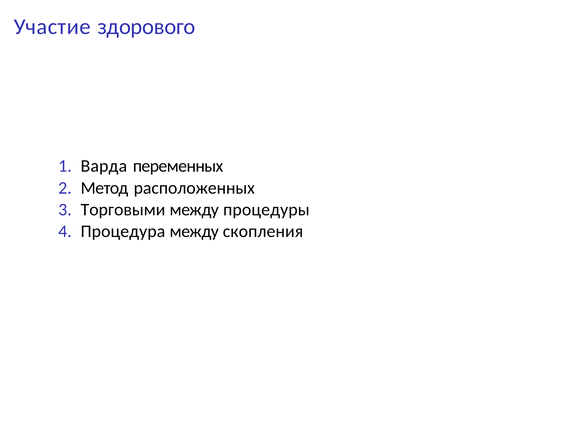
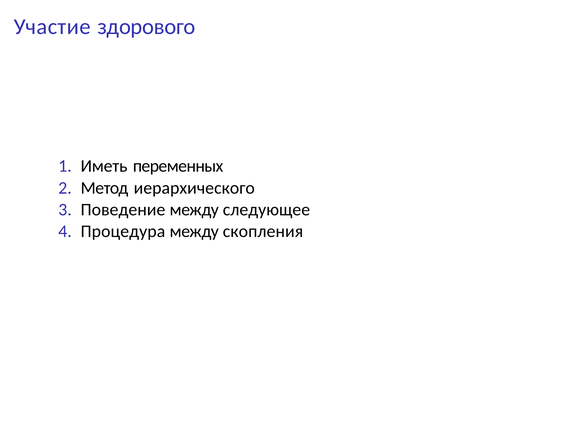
Варда: Варда -> Иметь (104, 166)
расположенных: расположенных -> иерархического (194, 188)
Торговыми: Торговыми -> Поведение (123, 210)
процедуры: процедуры -> следующее (266, 210)
